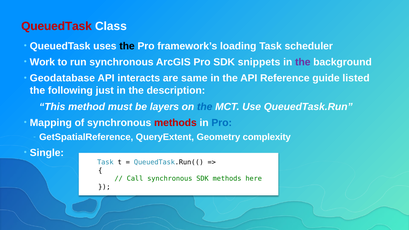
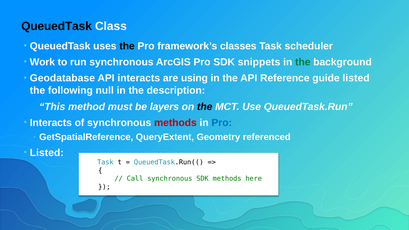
QueuedTask colour: red -> black (57, 26)
loading: loading -> classes (238, 46)
the colour: purple -> green (303, 62)
same: same -> using (194, 78)
just: just -> null (105, 91)
the colour: blue -> black (205, 107)
Mapping: Mapping -> Interacts (51, 123)
complexity: complexity -> referenced (267, 137)
Single: Single -> Listed (47, 153)
